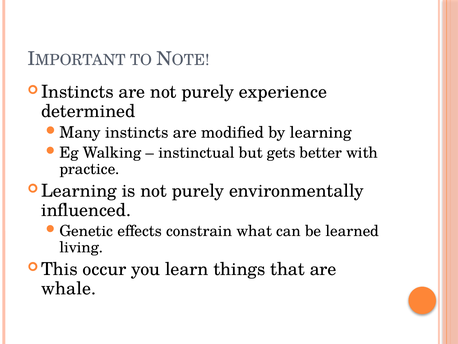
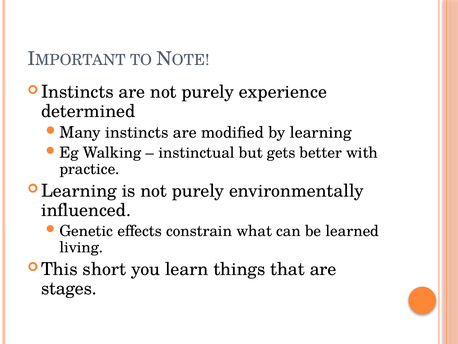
occur: occur -> short (104, 269)
whale: whale -> stages (69, 288)
